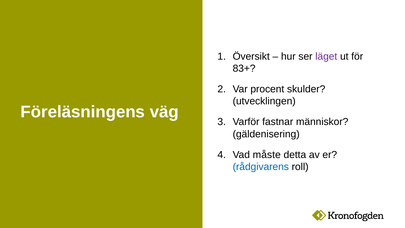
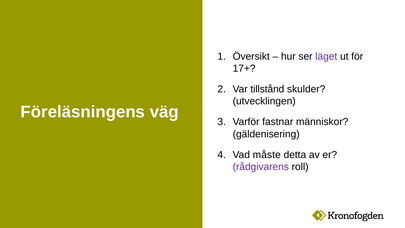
83+: 83+ -> 17+ (244, 69)
procent: procent -> tillstånd (267, 89)
rådgivarens colour: blue -> purple (261, 167)
